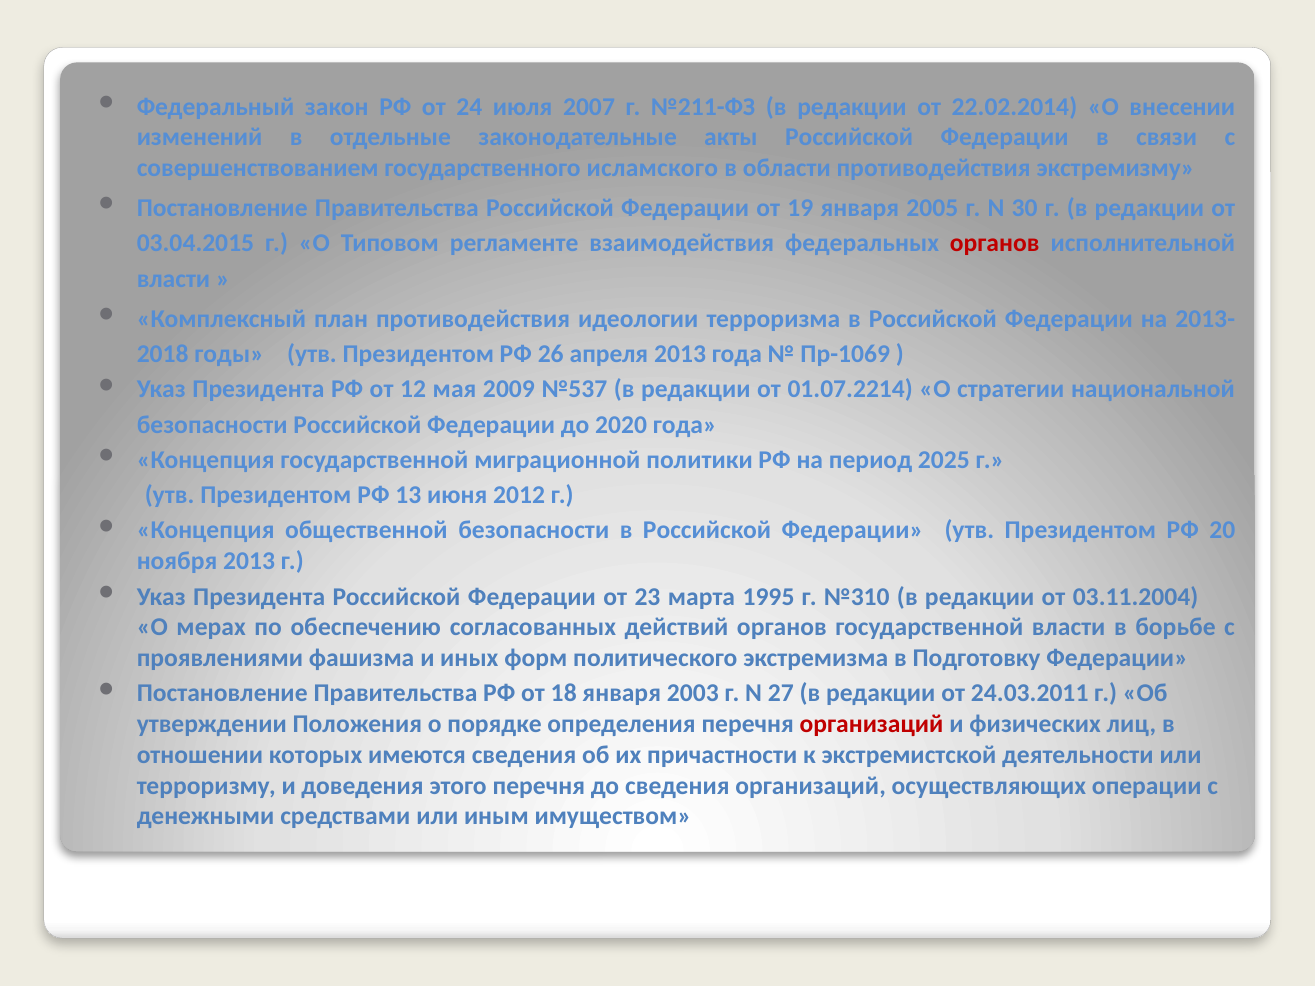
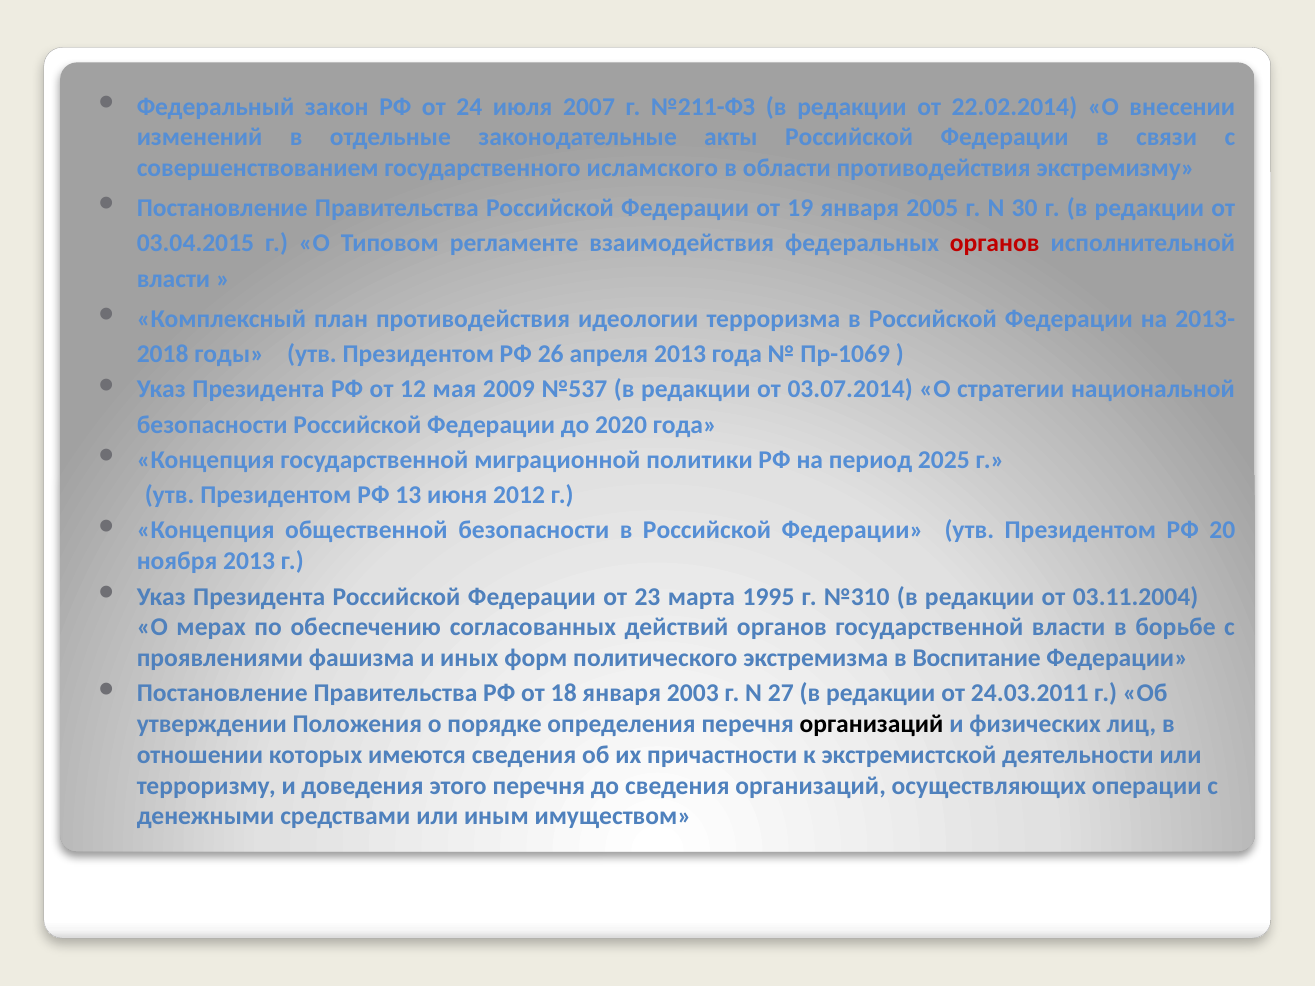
01.07.2214: 01.07.2214 -> 03.07.2014 (850, 389)
Подготовку: Подготовку -> Воспитание (977, 658)
организаций colour: red -> black (871, 724)
